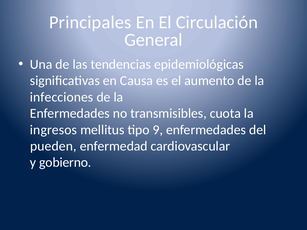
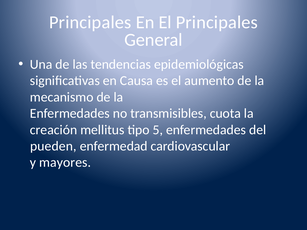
El Circulación: Circulación -> Principales (217, 22)
infecciones: infecciones -> mecanismo (62, 97)
ingresos: ingresos -> creación (54, 130)
9: 9 -> 5 (158, 130)
gobierno: gobierno -> mayores (65, 163)
